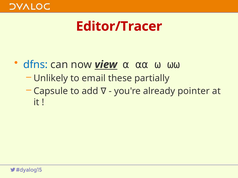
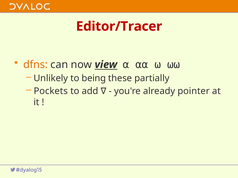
dfns colour: blue -> orange (35, 65)
email: email -> being (94, 78)
Capsule: Capsule -> Pockets (51, 91)
